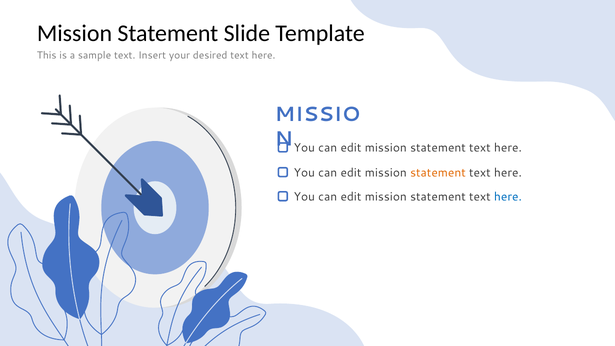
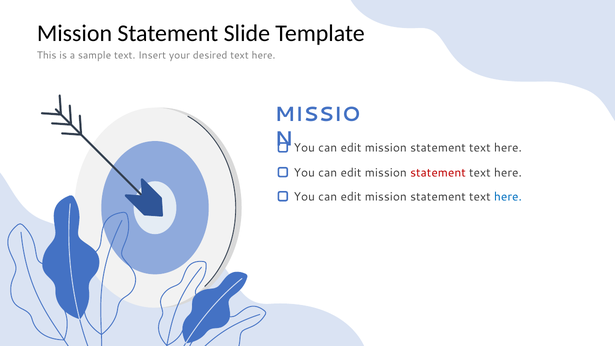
statement colour: orange -> red (438, 173)
